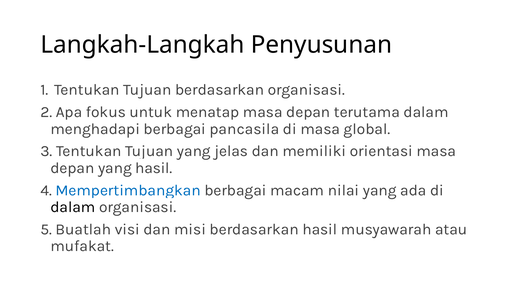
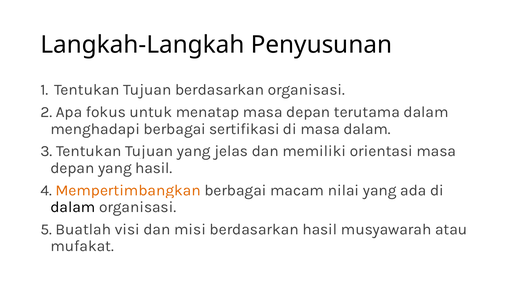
pancasila: pancasila -> sertifikasi (244, 129)
masa global: global -> dalam (367, 129)
Mempertimbangkan colour: blue -> orange (128, 190)
